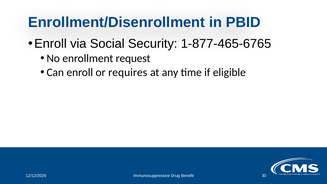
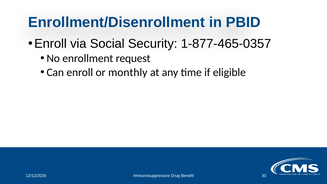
1-877-465-6765: 1-877-465-6765 -> 1-877-465-0357 (226, 44)
requires: requires -> monthly (128, 72)
